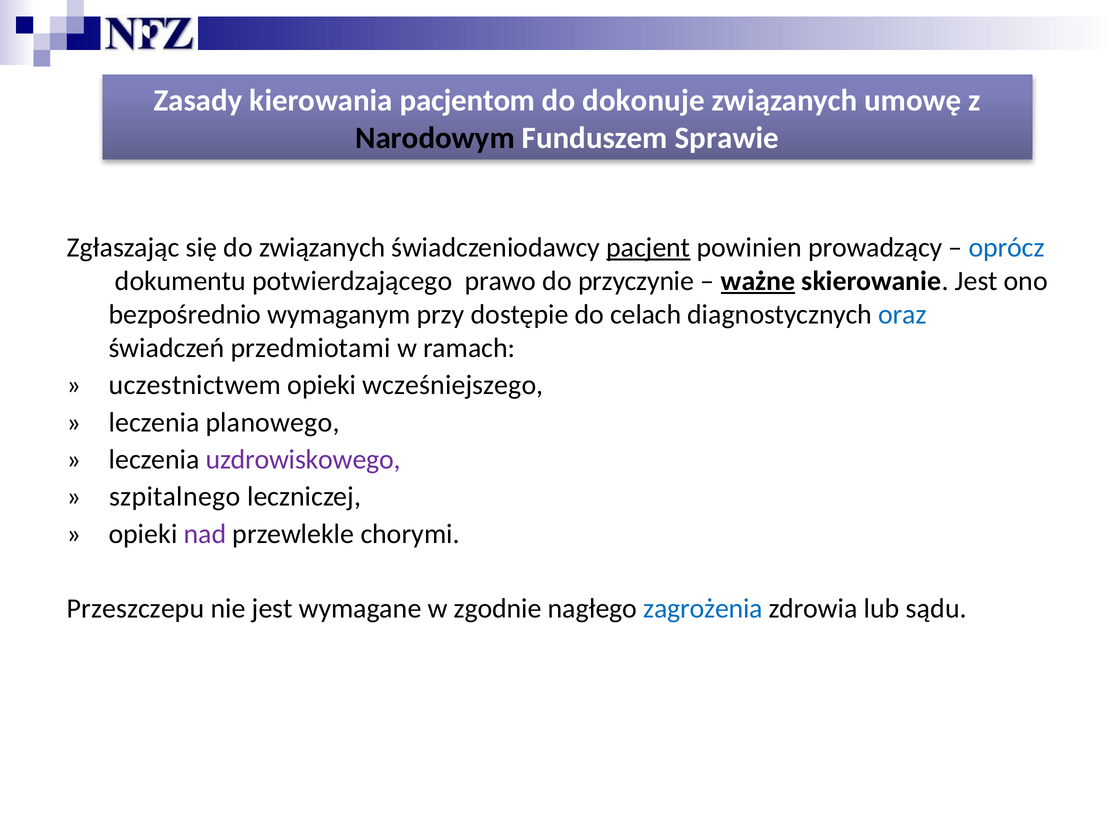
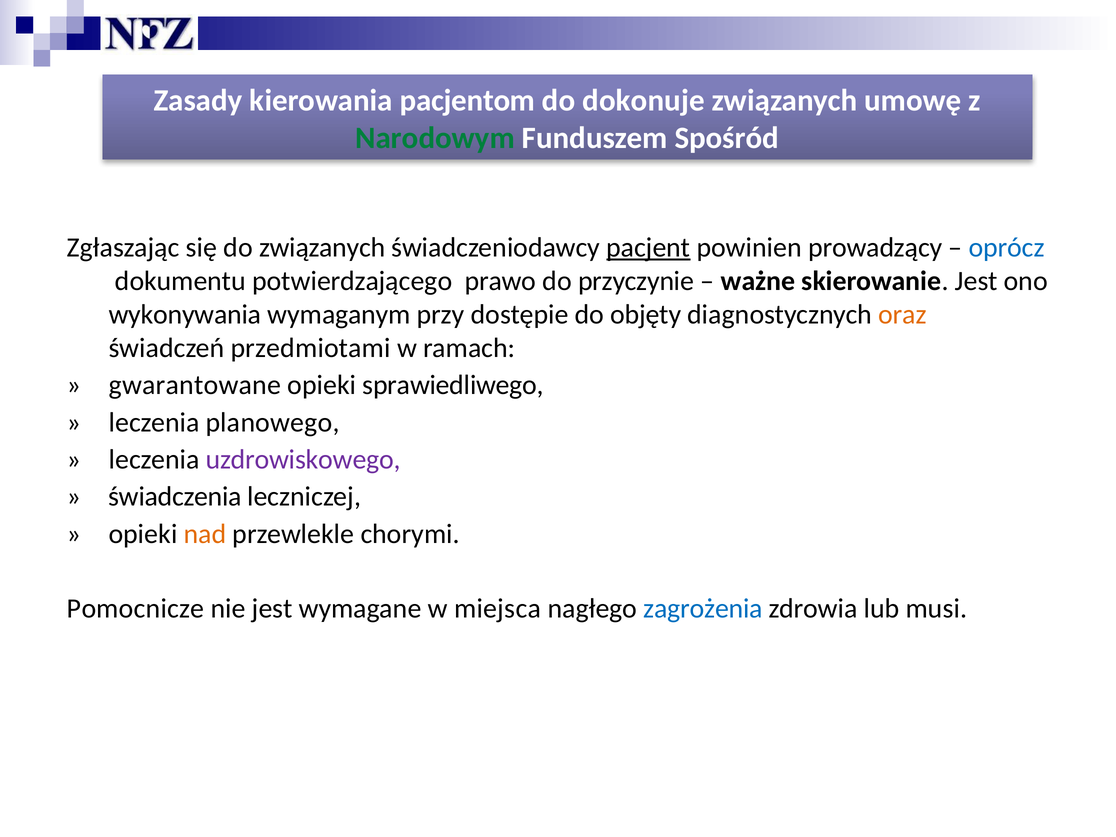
Narodowym colour: black -> green (435, 138)
Sprawie: Sprawie -> Spośród (727, 138)
ważne underline: present -> none (758, 281)
bezpośrednio: bezpośrednio -> wykonywania (185, 314)
celach: celach -> objęty (646, 314)
oraz colour: blue -> orange (902, 314)
uczestnictwem: uczestnictwem -> gwarantowane (195, 385)
wcześniejszego: wcześniejszego -> sprawiedliwego (453, 385)
szpitalnego: szpitalnego -> świadczenia (175, 497)
nad colour: purple -> orange (205, 534)
Przeszczepu: Przeszczepu -> Pomocnicze (136, 608)
zgodnie: zgodnie -> miejsca (497, 608)
sądu: sądu -> musi (936, 608)
